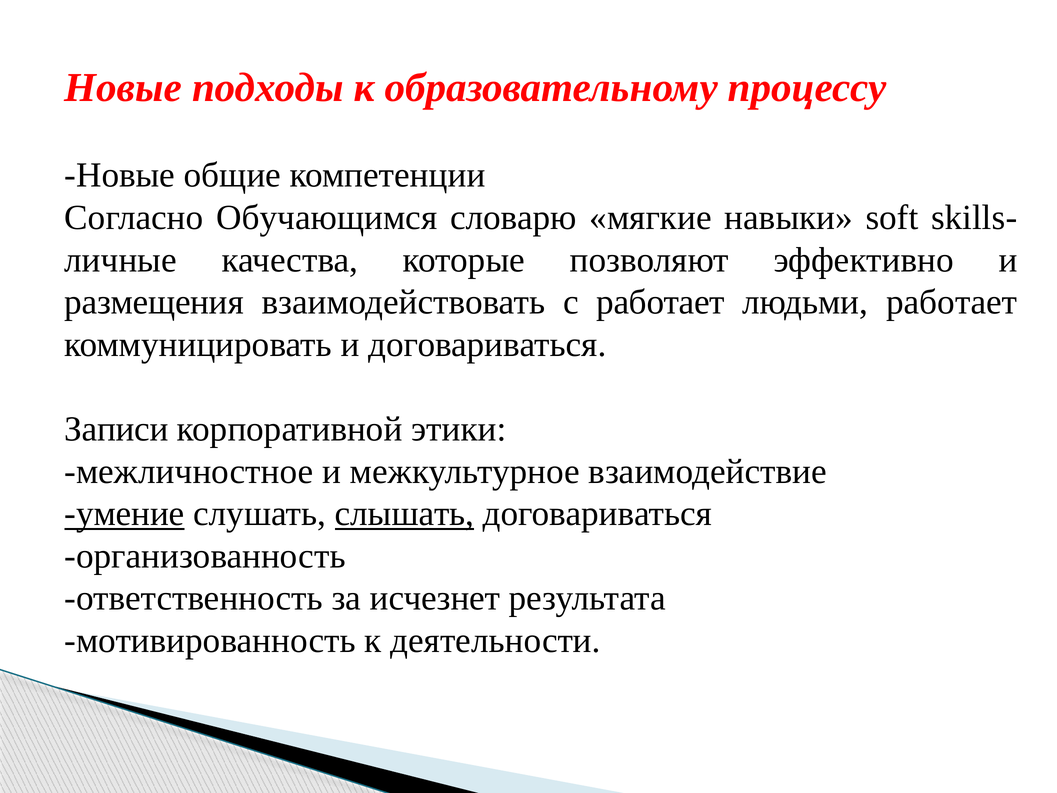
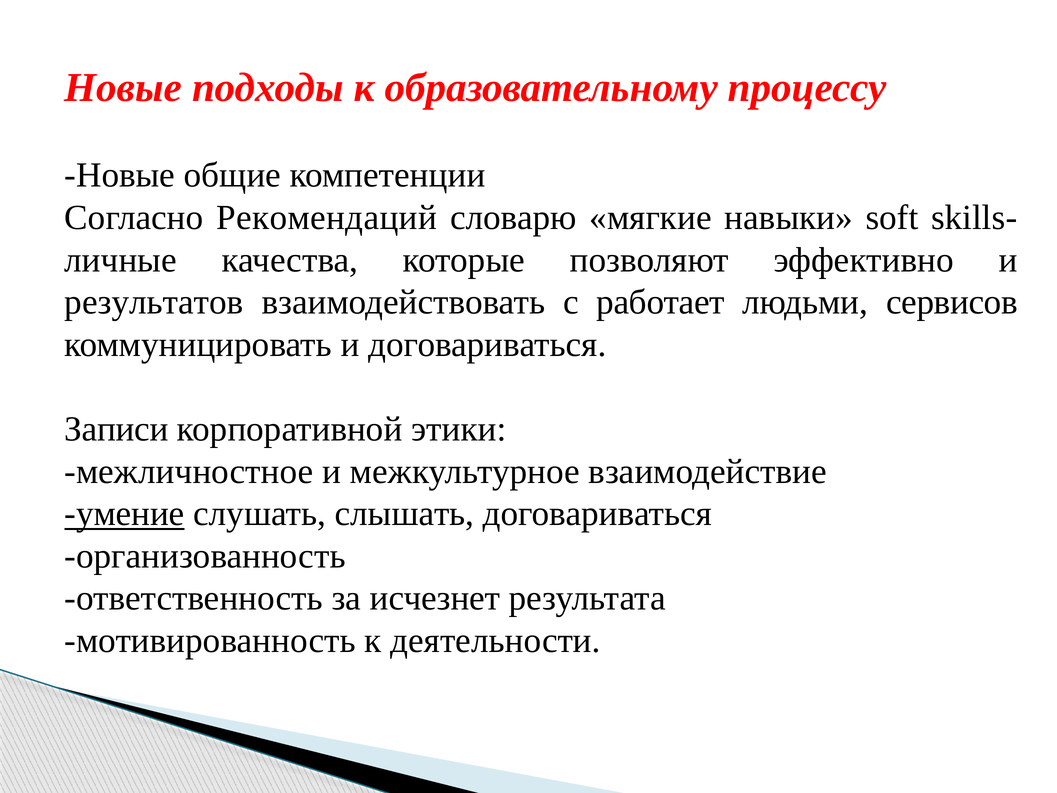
Обучающимся: Обучающимся -> Рекомендаций (327, 218)
размещения: размещения -> результатов (154, 302)
людьми работает: работает -> сервисов (952, 302)
слышать underline: present -> none (405, 513)
